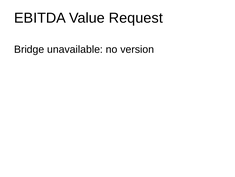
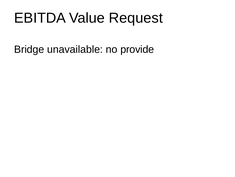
version: version -> provide (137, 49)
